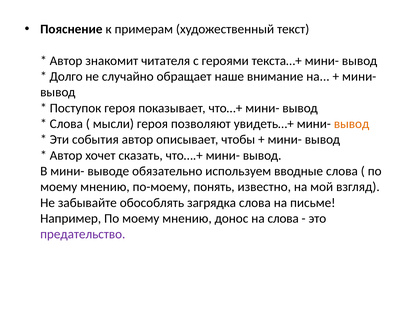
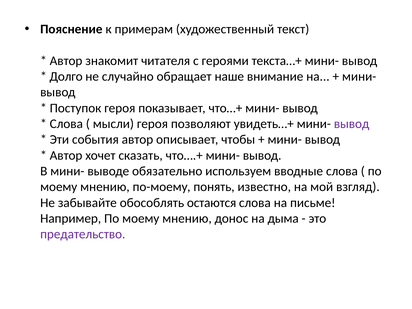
вывод colour: orange -> purple (352, 124)
загрядка: загрядка -> остаются (212, 203)
на слова: слова -> дыма (283, 218)
